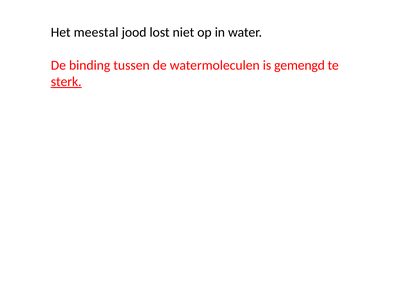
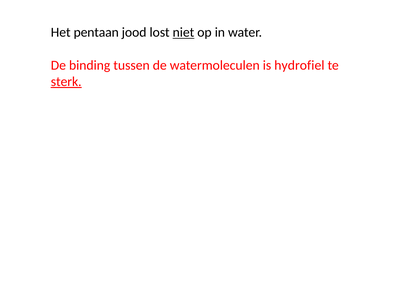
meestal: meestal -> pentaan (96, 32)
niet underline: none -> present (183, 32)
gemengd: gemengd -> hydrofiel (299, 65)
